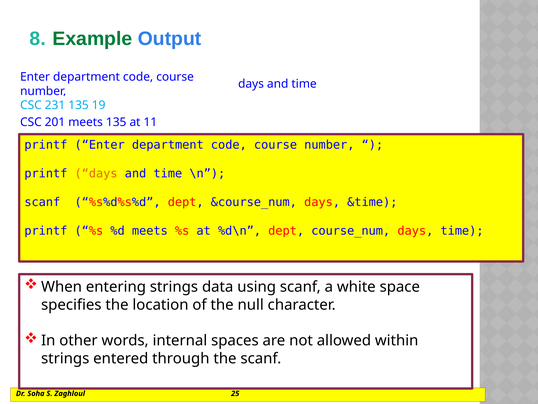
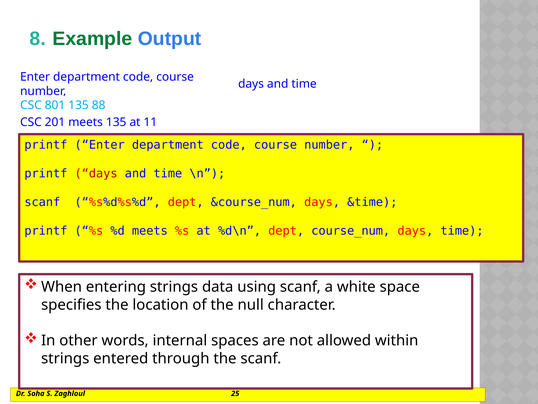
231: 231 -> 801 (55, 105)
19: 19 -> 88 (99, 105)
days colour: orange -> red (96, 173)
